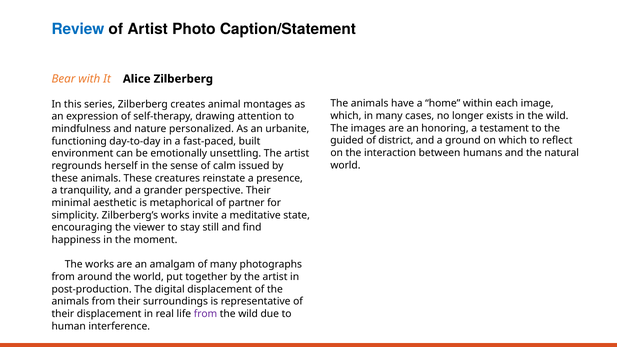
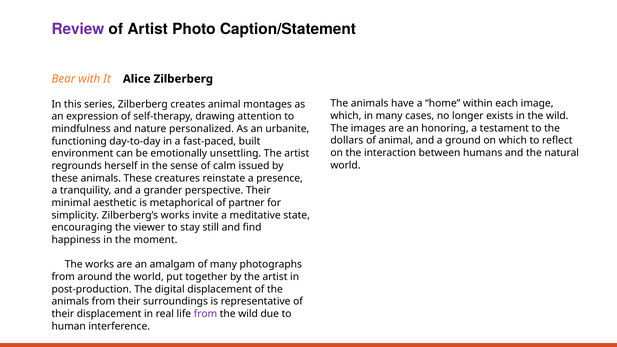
Review colour: blue -> purple (78, 29)
guided: guided -> dollars (347, 141)
of district: district -> animal (396, 141)
